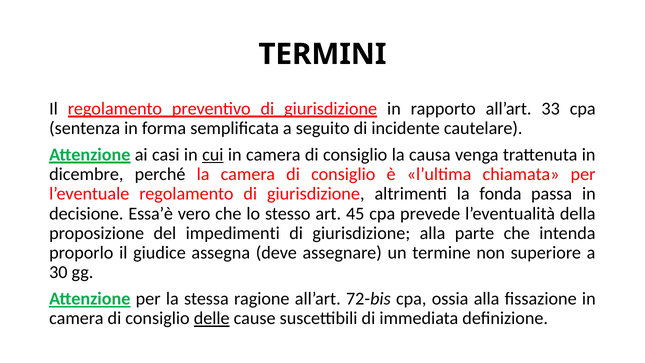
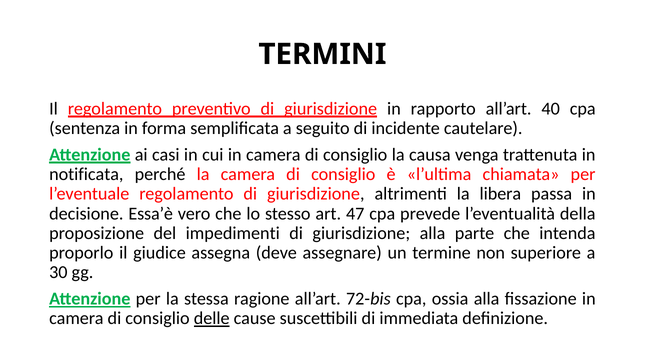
33: 33 -> 40 (551, 109)
cui underline: present -> none (213, 155)
dicembre: dicembre -> notificata (86, 174)
fonda: fonda -> libera (500, 194)
45: 45 -> 47 (355, 214)
